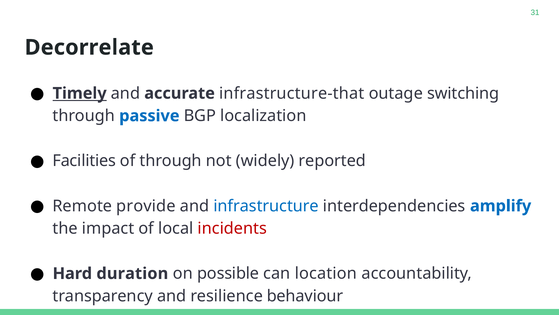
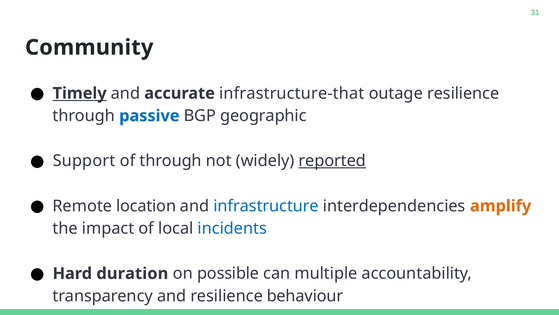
Decorrelate: Decorrelate -> Community (89, 47)
outage switching: switching -> resilience (463, 93)
localization: localization -> geographic (263, 116)
Facilities: Facilities -> Support (84, 161)
reported underline: none -> present (332, 161)
provide: provide -> location (146, 206)
amplify colour: blue -> orange (501, 206)
incidents colour: red -> blue (232, 228)
location: location -> multiple (326, 273)
